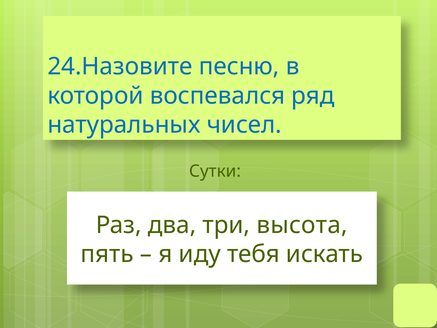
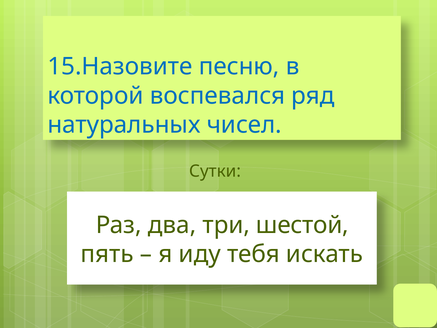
24.Назовите: 24.Назовите -> 15.Назовите (120, 67)
высота: высота -> шестой (302, 225)
